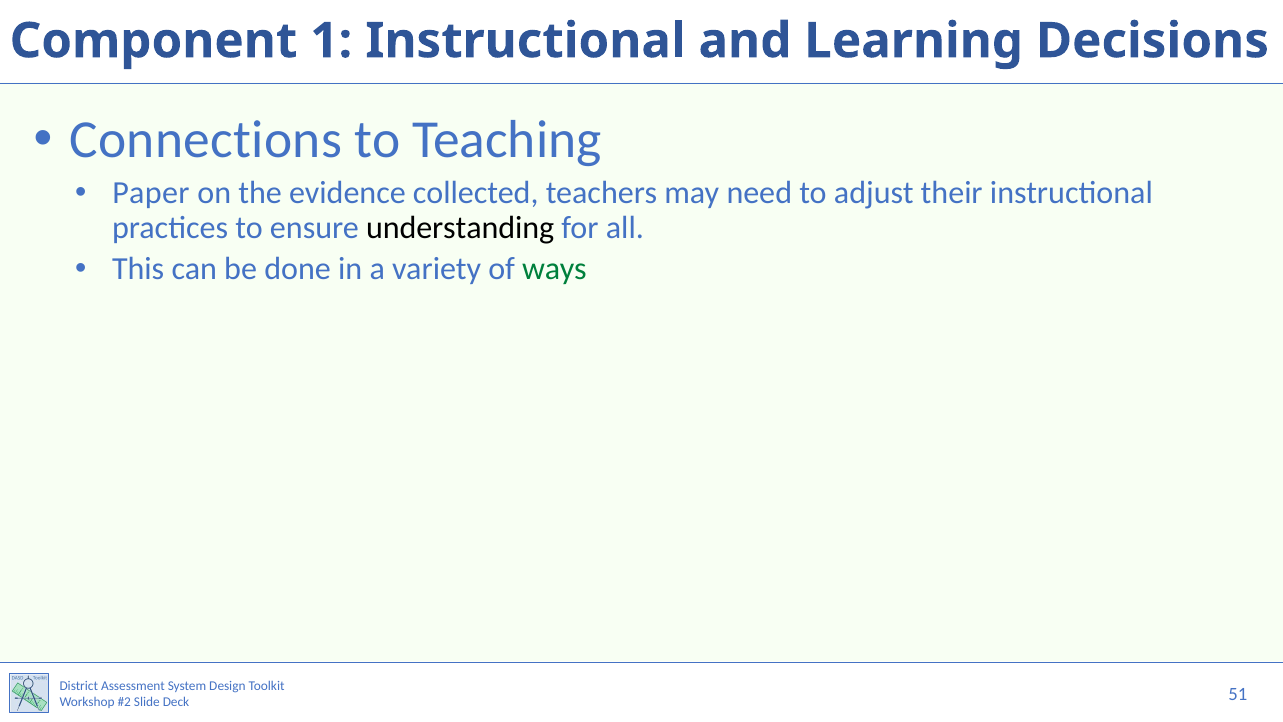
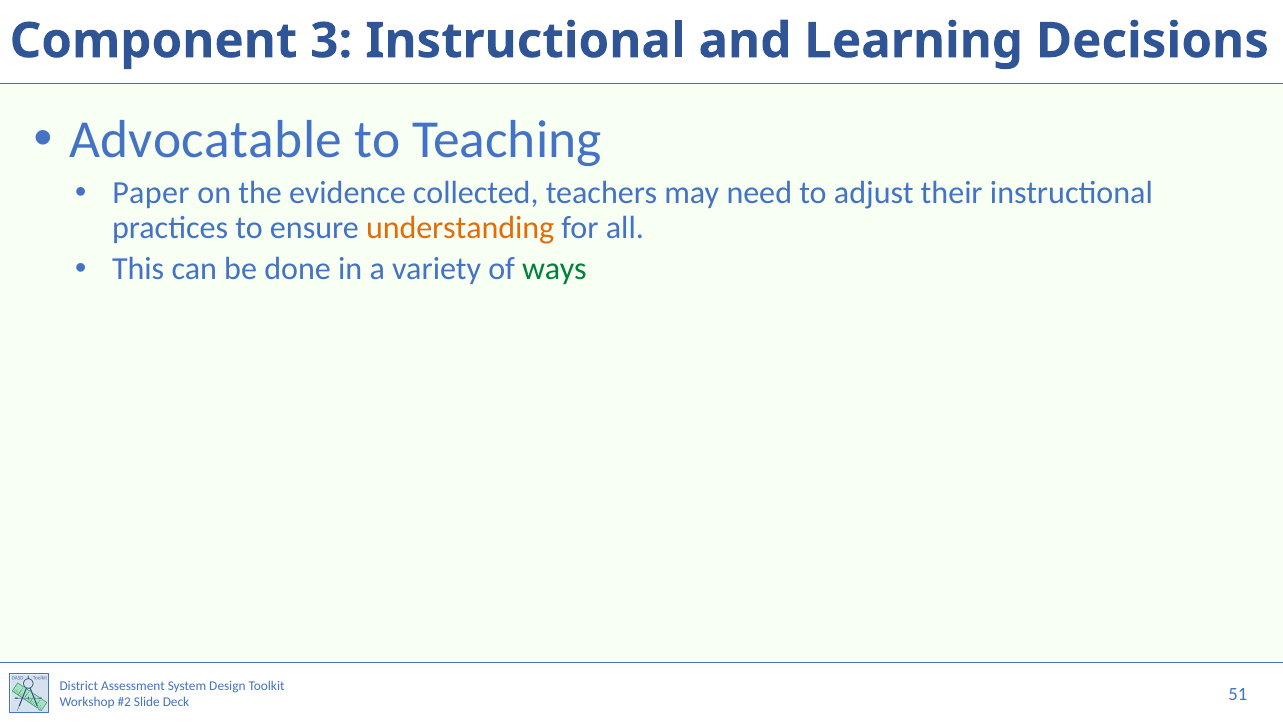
1: 1 -> 3 (331, 41)
Connections: Connections -> Advocatable (206, 140)
understanding colour: black -> orange (460, 228)
